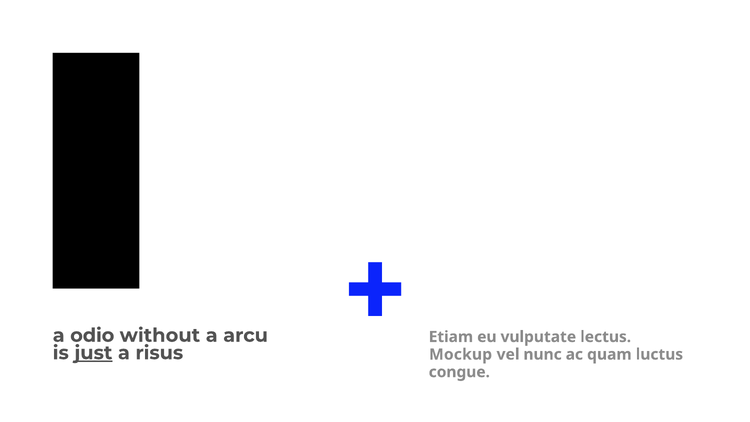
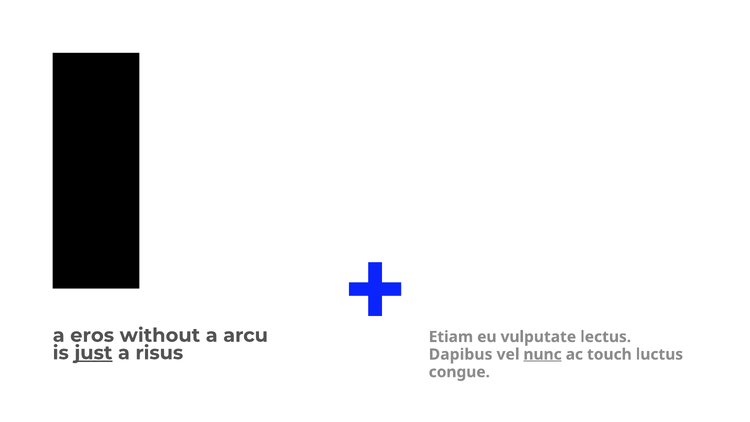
odio: odio -> eros (92, 336)
Mockup: Mockup -> Dapibus (461, 355)
nunc underline: none -> present (543, 355)
quam: quam -> touch (609, 355)
